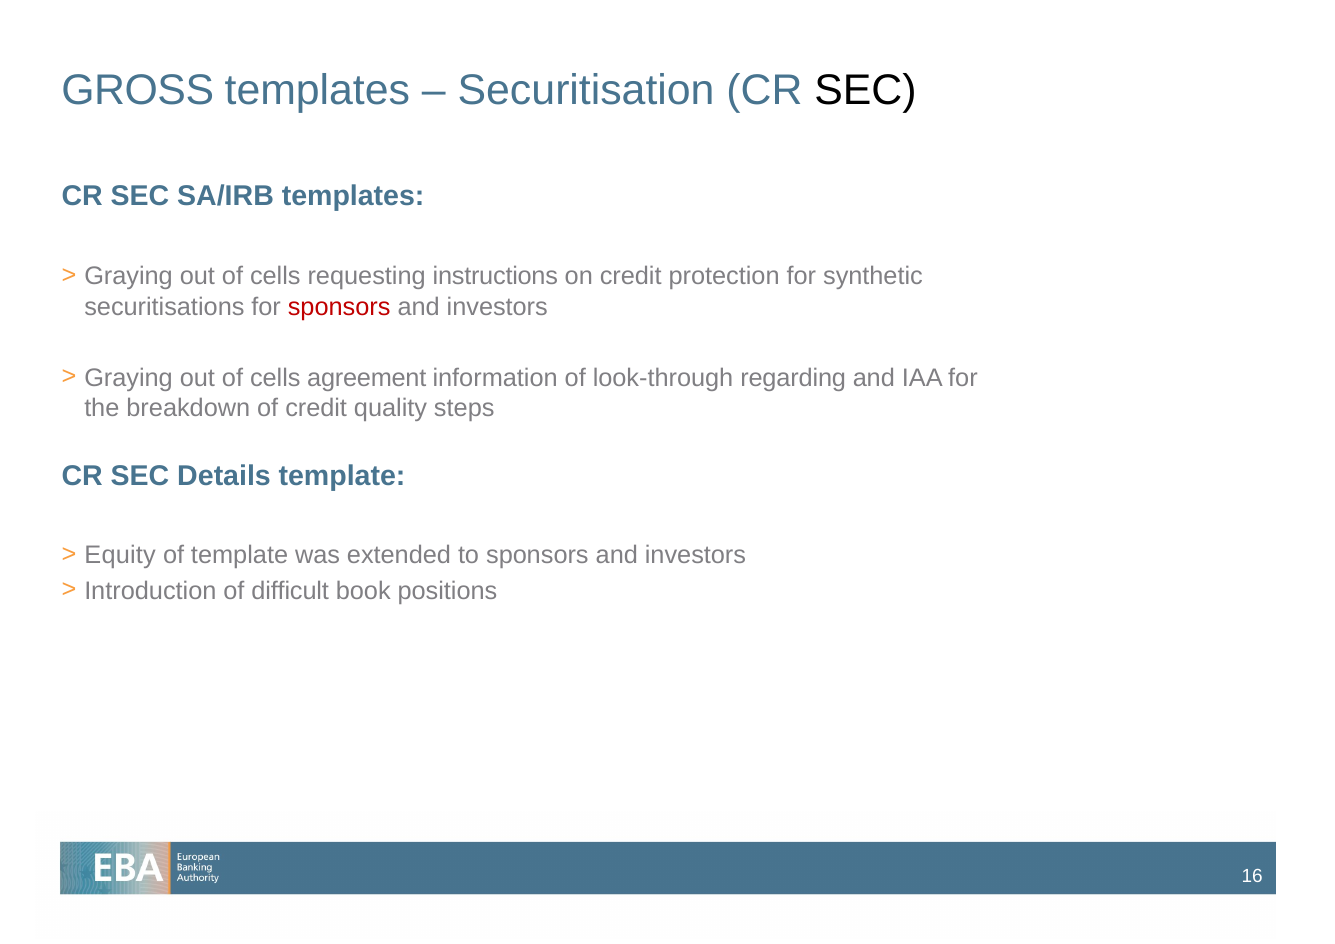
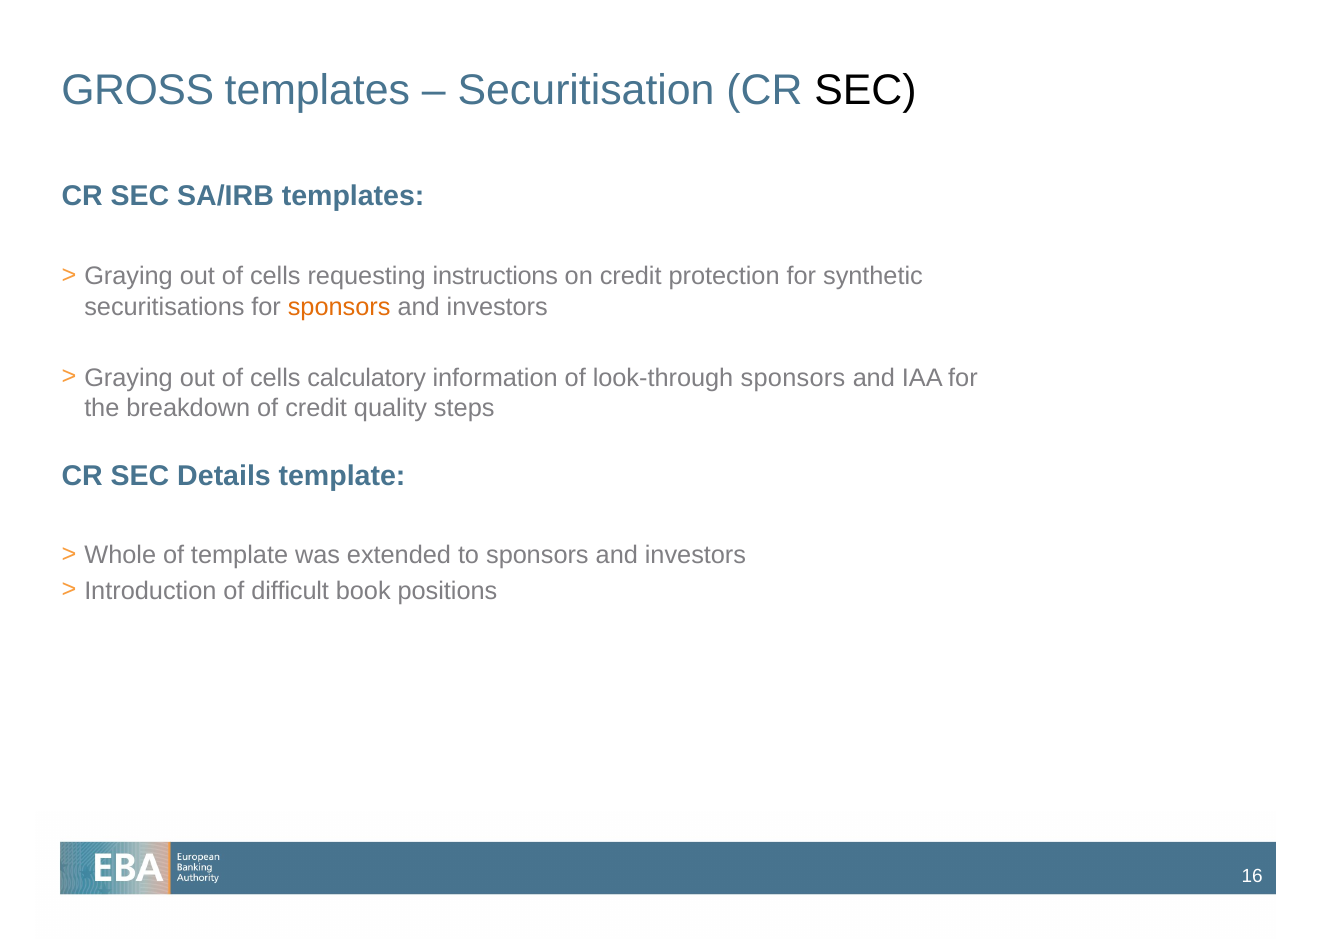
sponsors colour: red -> orange (339, 307)
agreement: agreement -> calculatory (367, 378)
look-through regarding: regarding -> sponsors (793, 378)
Equity: Equity -> Whole (120, 556)
